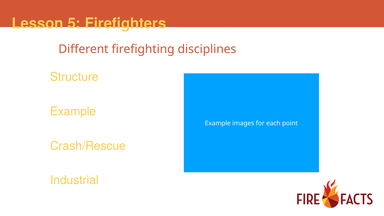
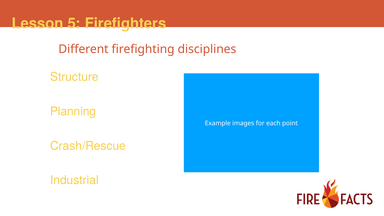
Example: Example -> Planning (73, 111)
